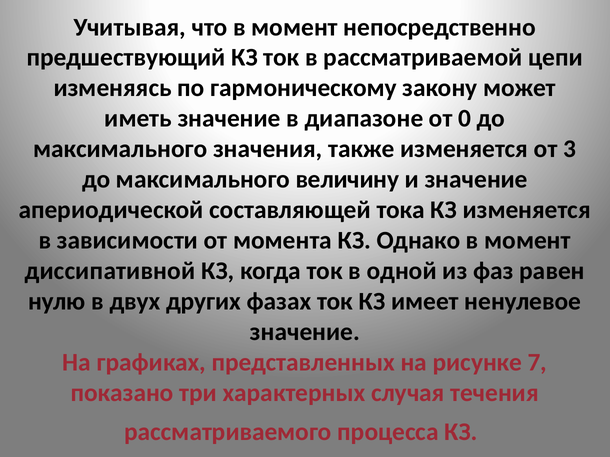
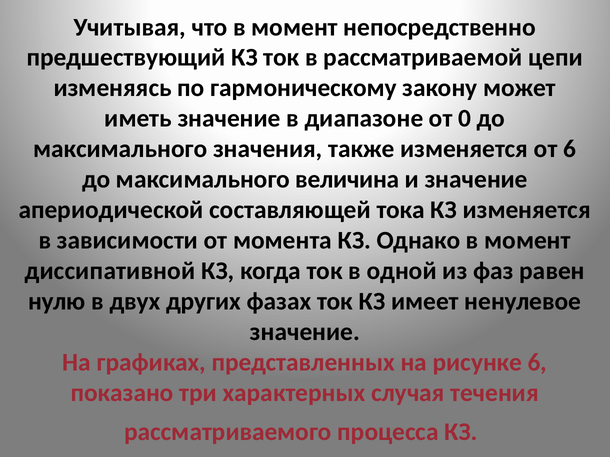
от 3: 3 -> 6 (570, 149)
величину: величину -> величина (347, 180)
рисунке 7: 7 -> 6 (537, 363)
